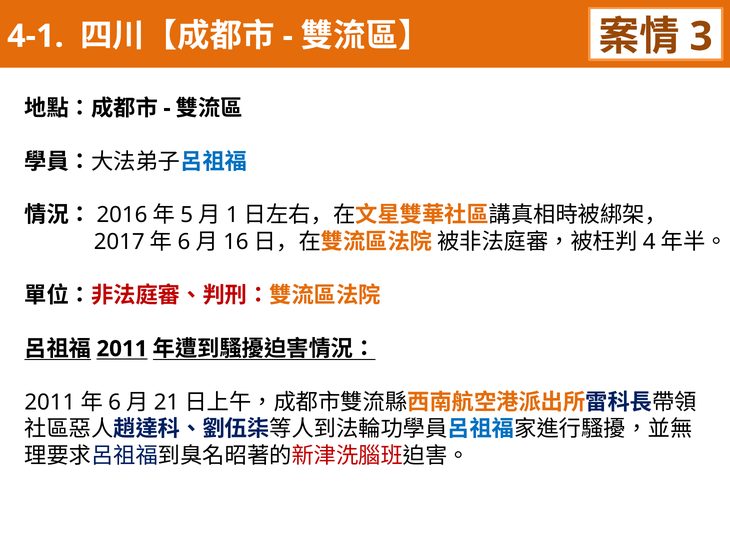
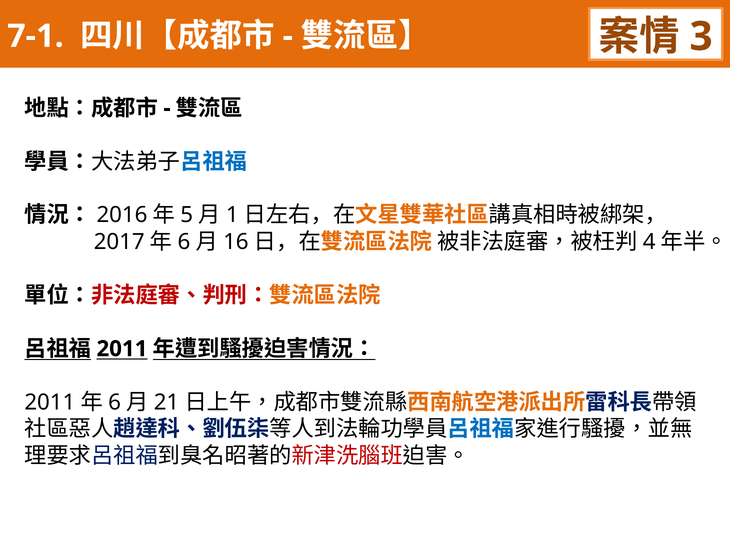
4-1: 4-1 -> 7-1 (35, 36)
